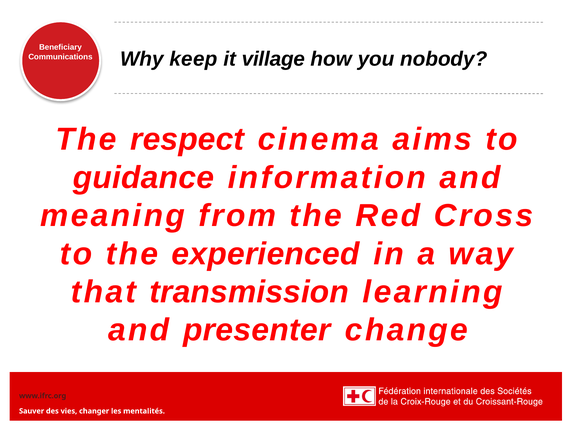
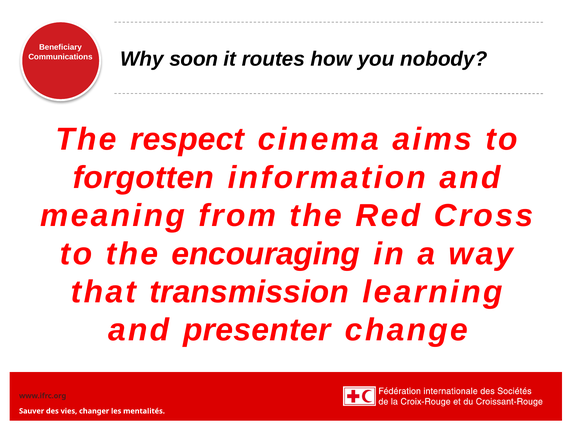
keep: keep -> soon (194, 59)
village: village -> routes (273, 59)
guidance: guidance -> forgotten (143, 178)
experienced: experienced -> encouraging (266, 254)
